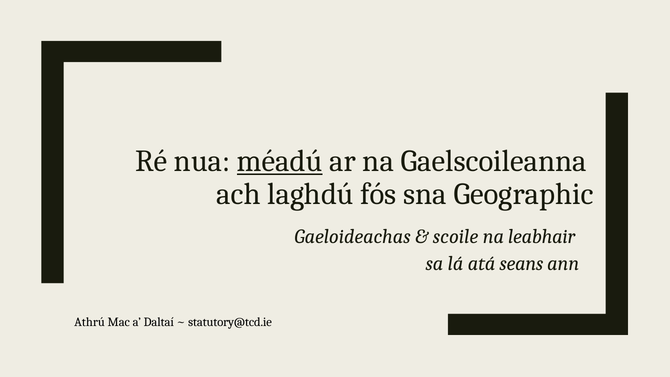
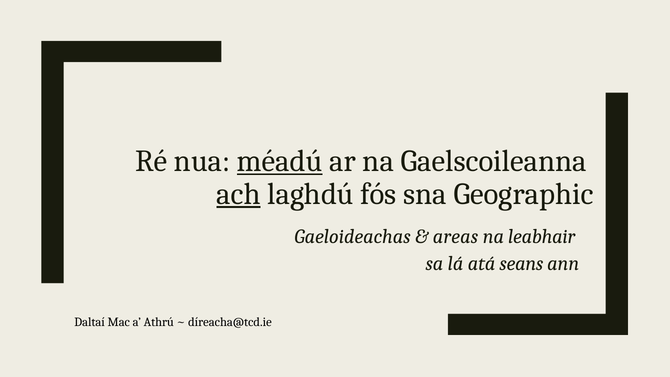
ach underline: none -> present (238, 194)
scoile: scoile -> areas (455, 236)
Athrú: Athrú -> Daltaí (90, 322)
Daltaí: Daltaí -> Athrú (159, 322)
statutory@tcd.ie: statutory@tcd.ie -> díreacha@tcd.ie (230, 322)
